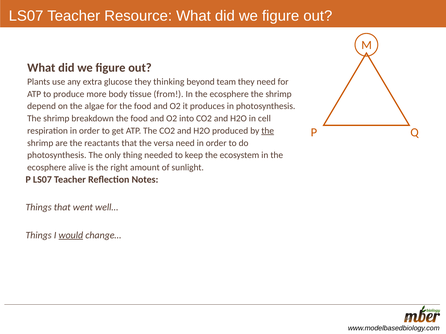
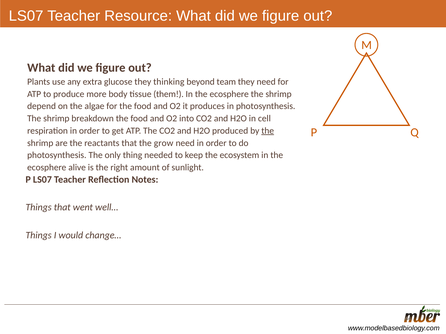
from: from -> them (169, 94)
versa: versa -> grow (164, 143)
would underline: present -> none (71, 235)
